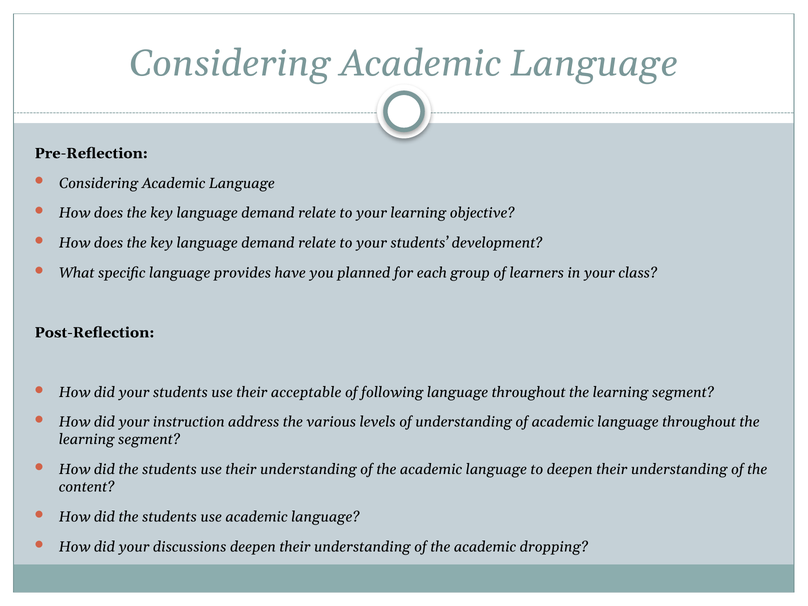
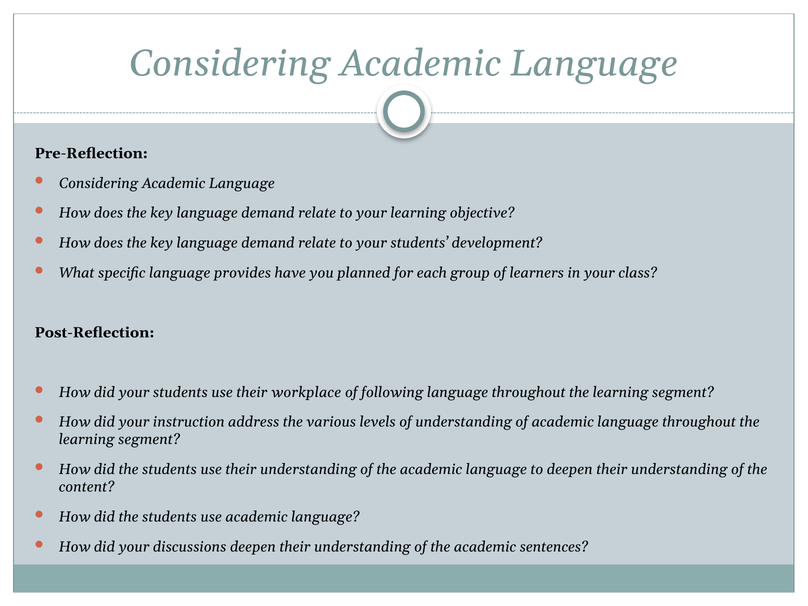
acceptable: acceptable -> workplace (306, 392)
dropping: dropping -> sentences (554, 547)
